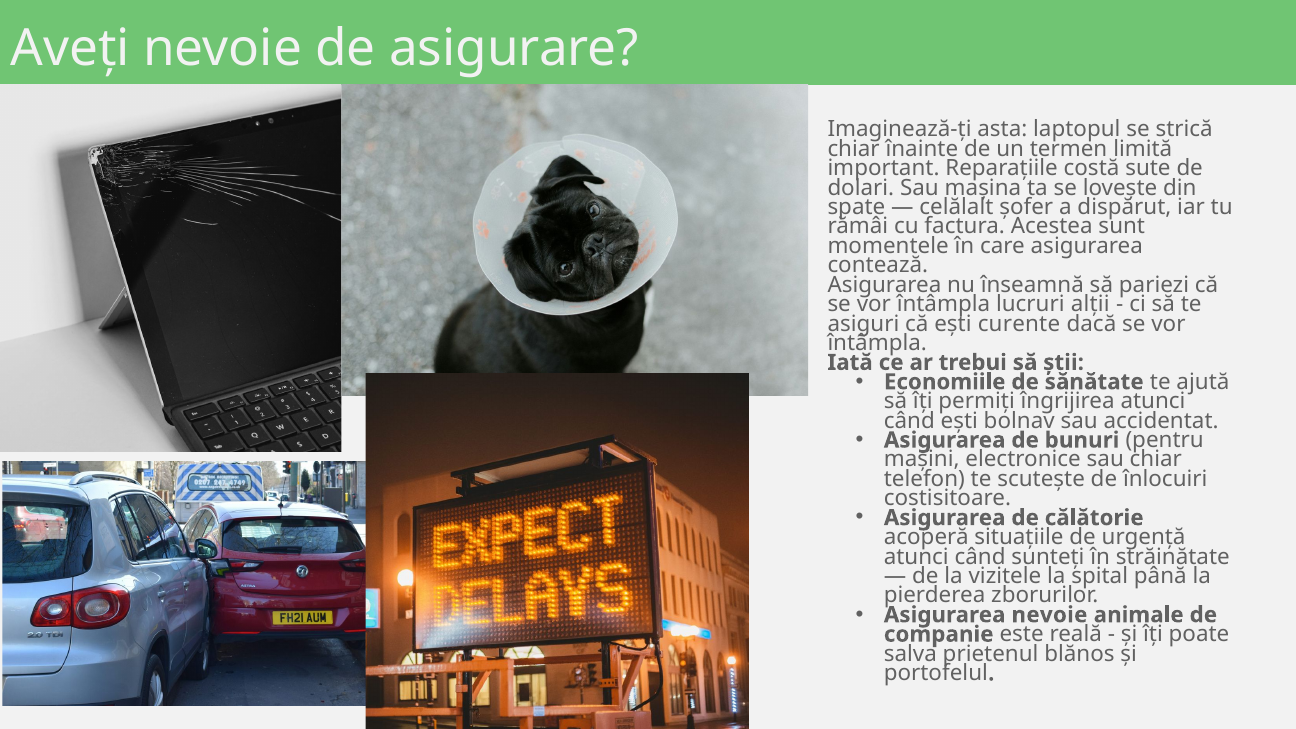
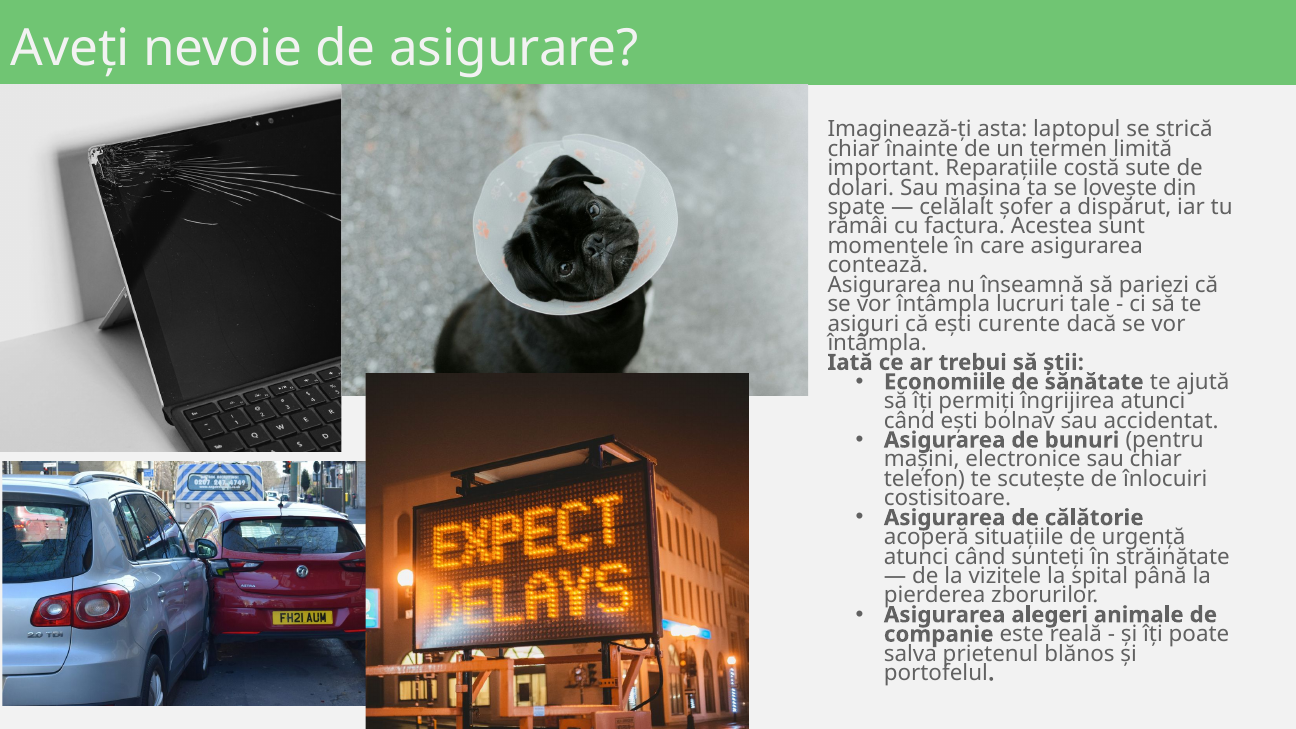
alții: alții -> tale (1090, 304)
Asigurarea nevoie: nevoie -> alegeri (1050, 615)
